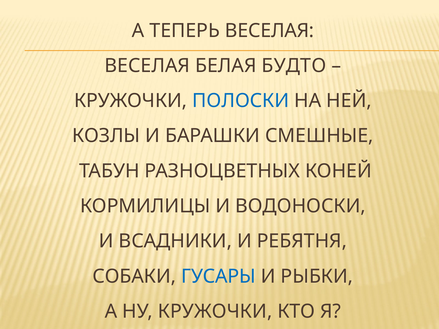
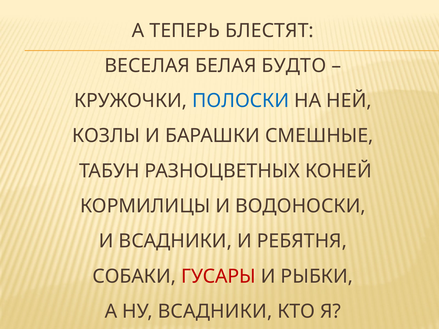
ТЕПЕРЬ ВЕСЕЛАЯ: ВЕСЕЛАЯ -> БЛЕСТЯТ (269, 31)
ГУСАРЫ colour: blue -> red (219, 276)
НУ КРУЖОЧКИ: КРУЖОЧКИ -> ВСАДНИКИ (215, 312)
